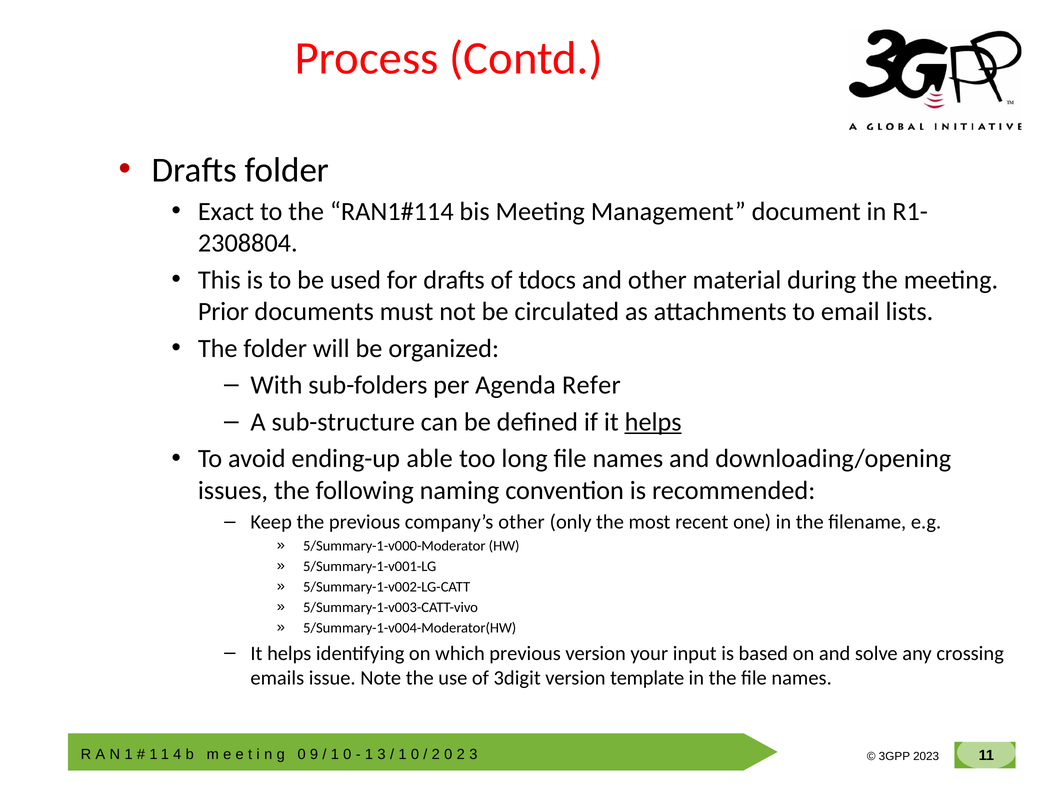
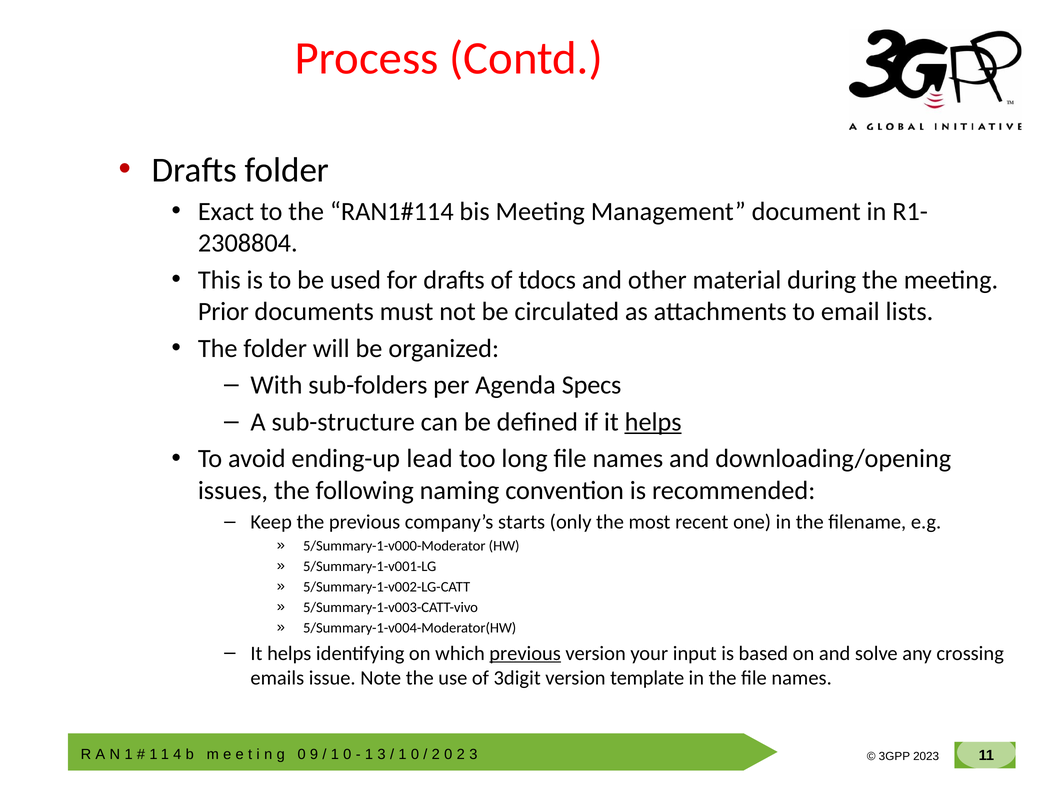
Refer: Refer -> Specs (592, 385)
able: able -> lead (430, 459)
company’s other: other -> starts (522, 522)
previous underline: none -> present (525, 653)
